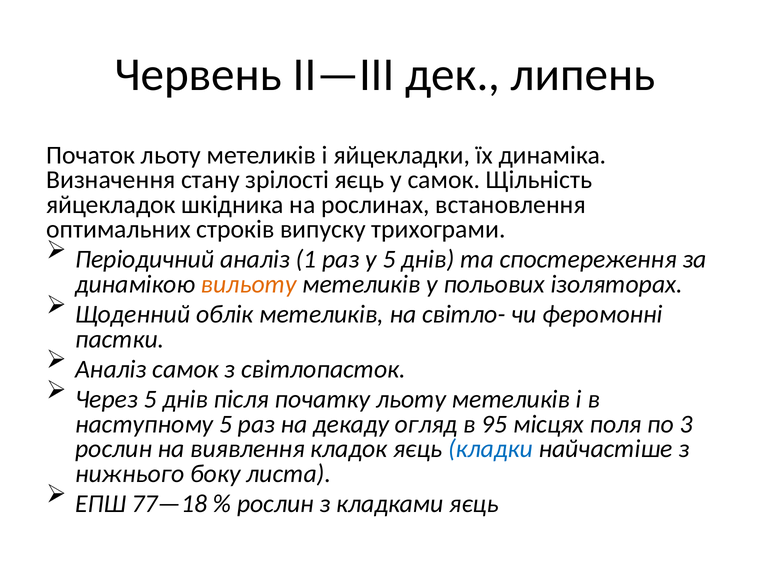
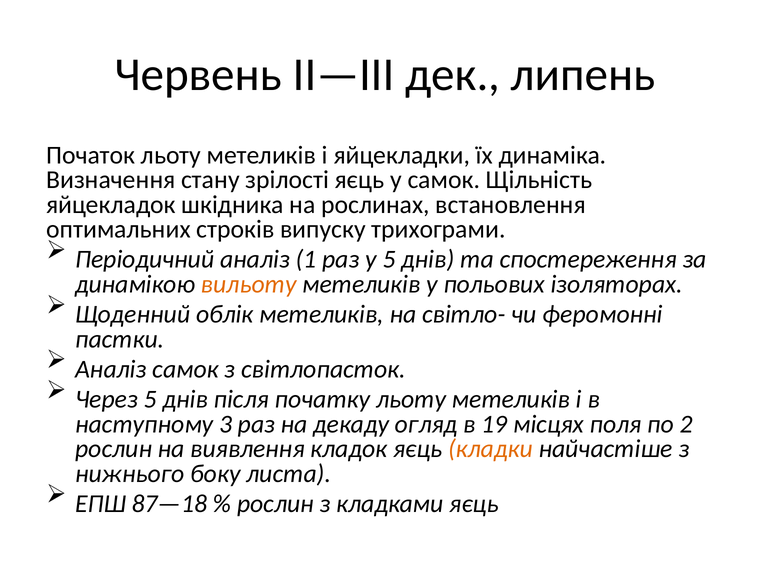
наступному 5: 5 -> 3 (226, 424)
95: 95 -> 19 (494, 424)
3: 3 -> 2 (686, 424)
кладки colour: blue -> orange (490, 448)
77—18: 77—18 -> 87—18 (169, 503)
